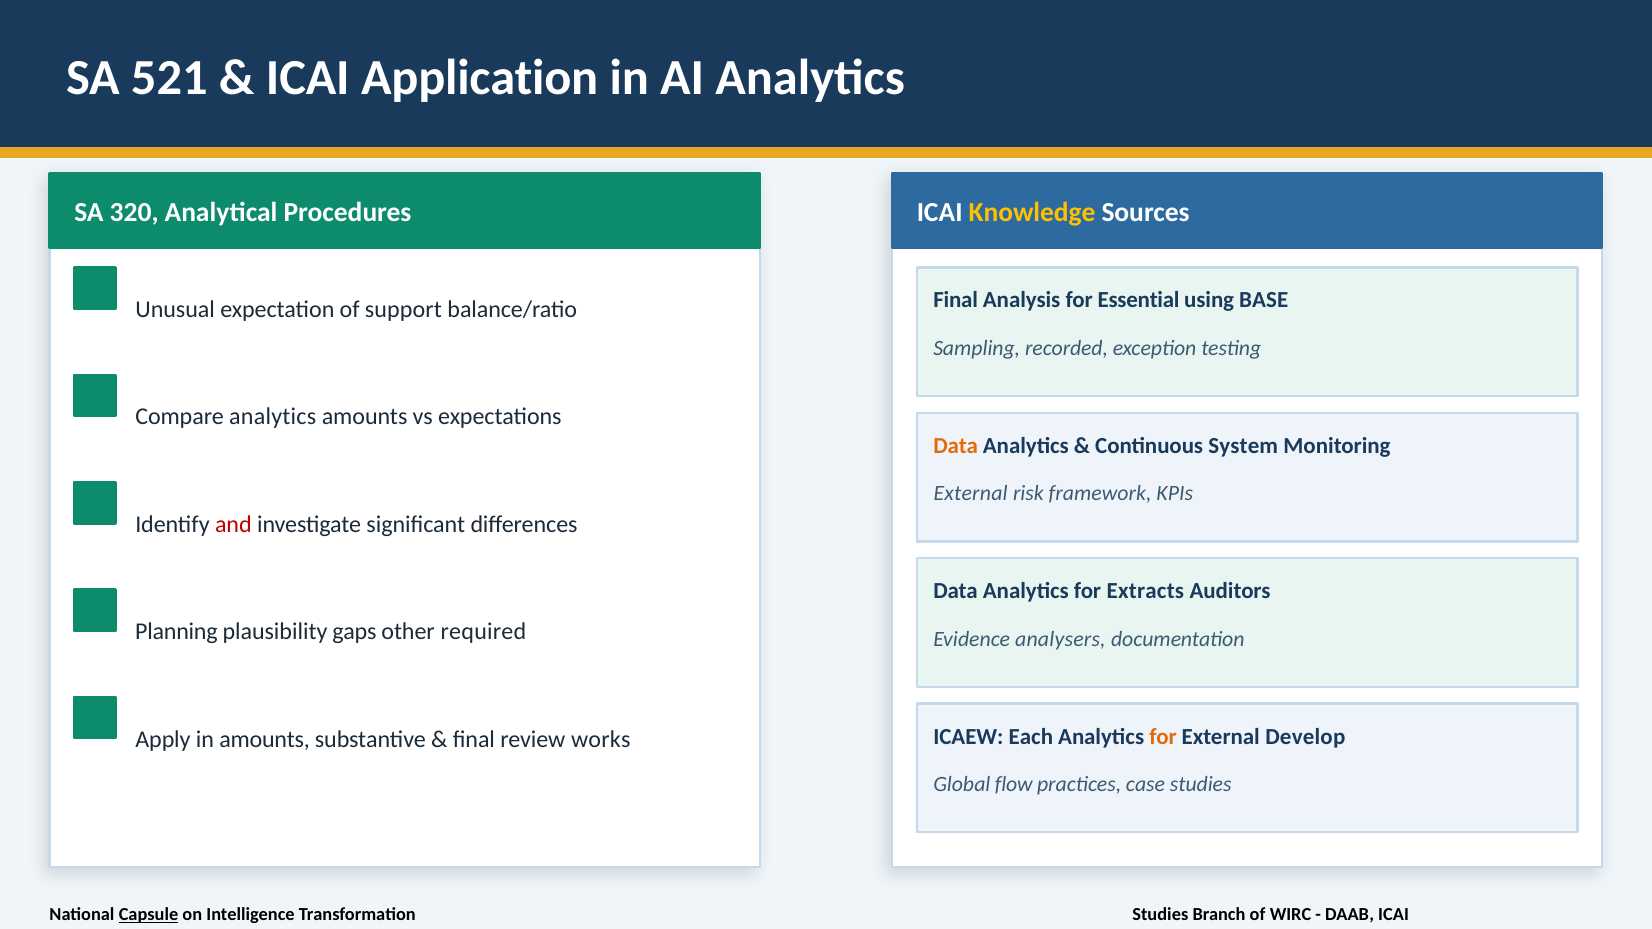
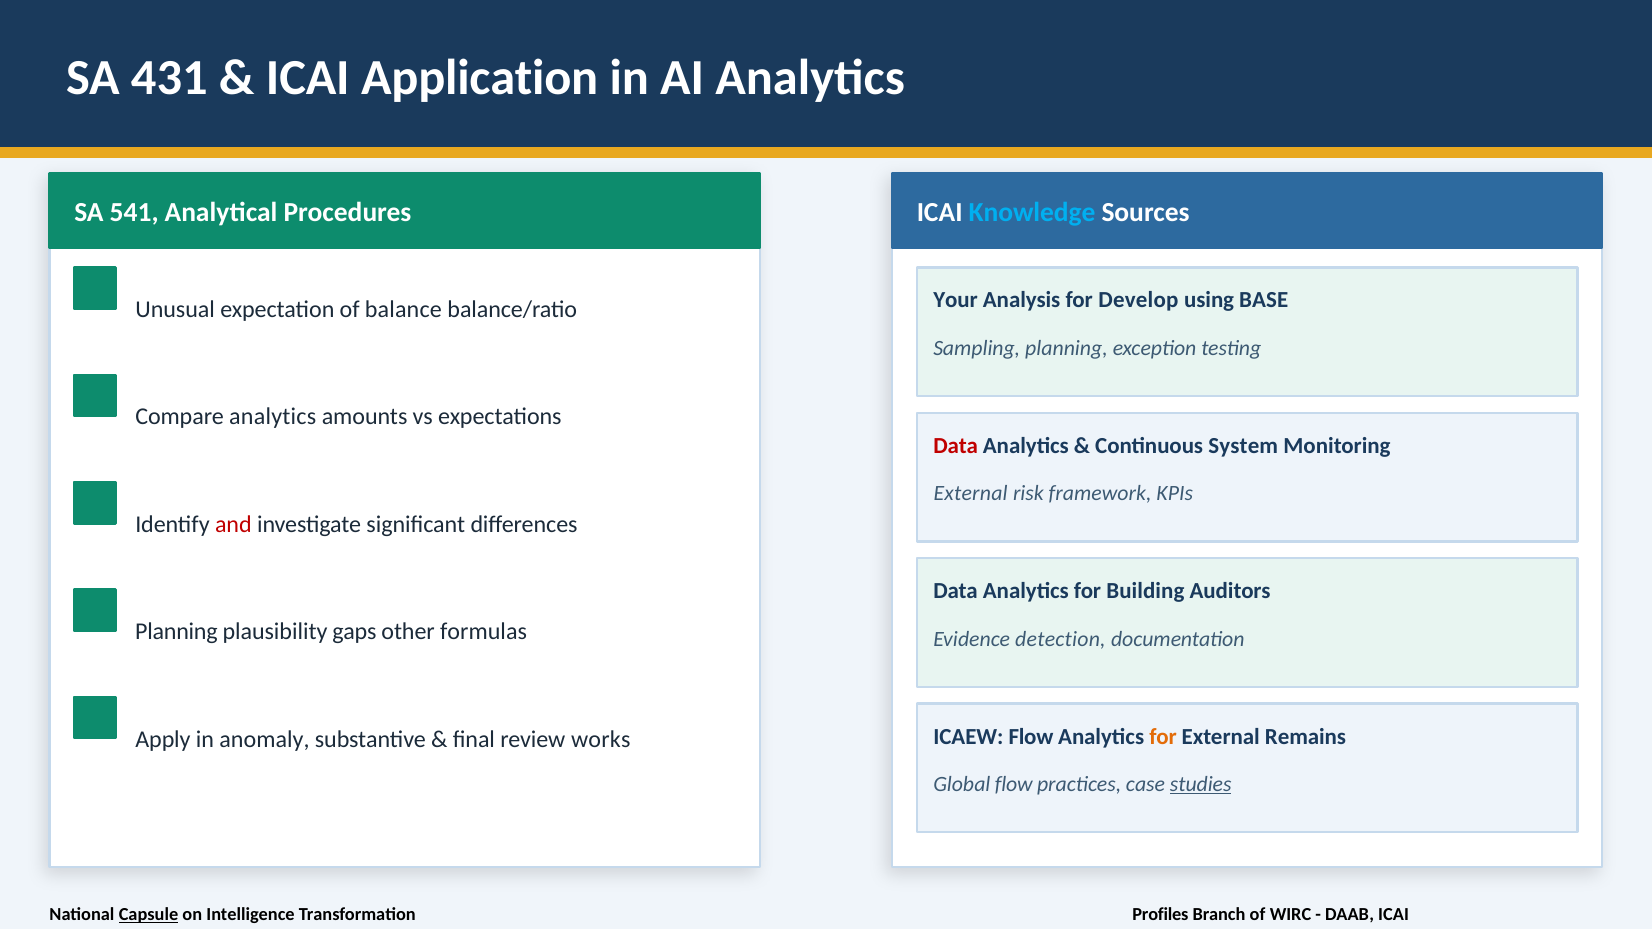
521: 521 -> 431 (169, 78)
320: 320 -> 541 (134, 213)
Knowledge colour: yellow -> light blue (1032, 213)
Final: Final -> Your (956, 301)
Essential: Essential -> Develop (1138, 301)
support: support -> balance (403, 310)
Sampling recorded: recorded -> planning (1066, 348)
Data colour: orange -> red (956, 446)
Extracts: Extracts -> Building (1145, 591)
required: required -> formulas (484, 632)
analysers: analysers -> detection (1060, 639)
ICAEW Each: Each -> Flow (1031, 737)
Develop: Develop -> Remains (1305, 737)
in amounts: amounts -> anomaly (264, 739)
studies underline: none -> present (1201, 785)
Transformation Studies: Studies -> Profiles (1160, 915)
